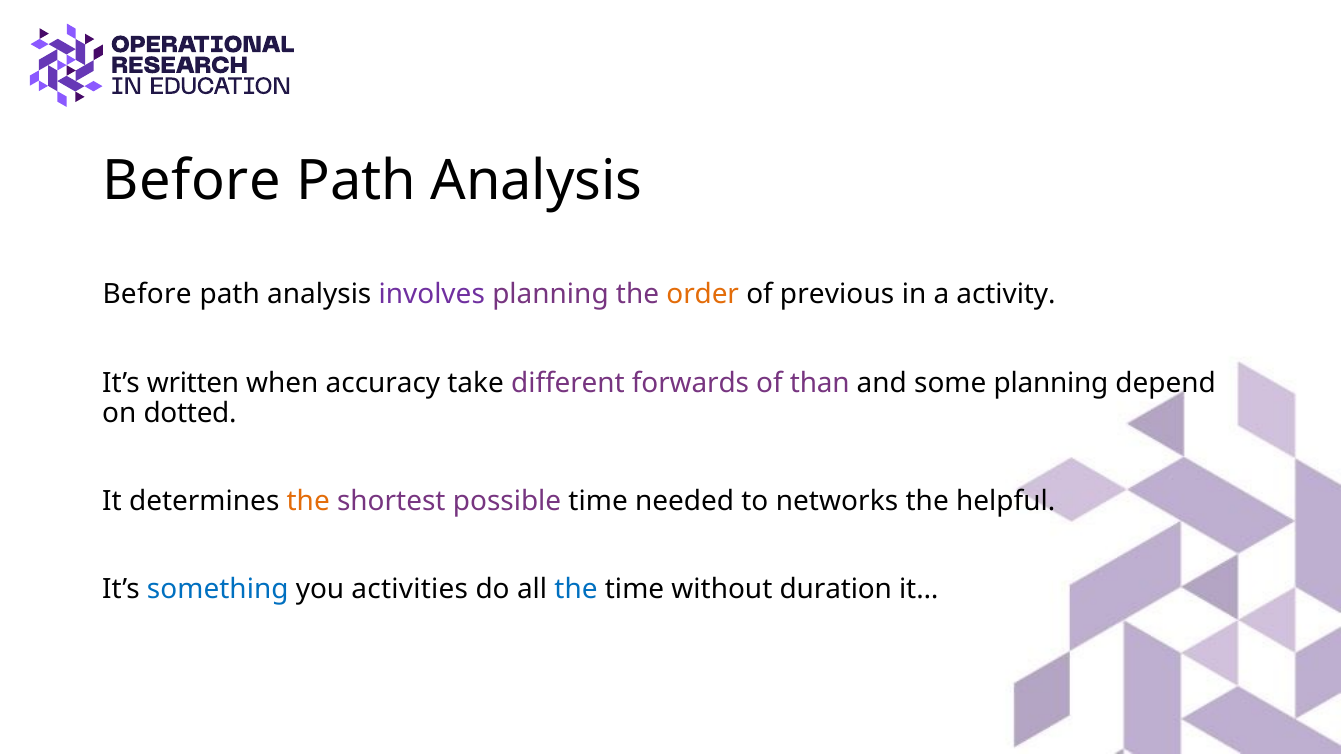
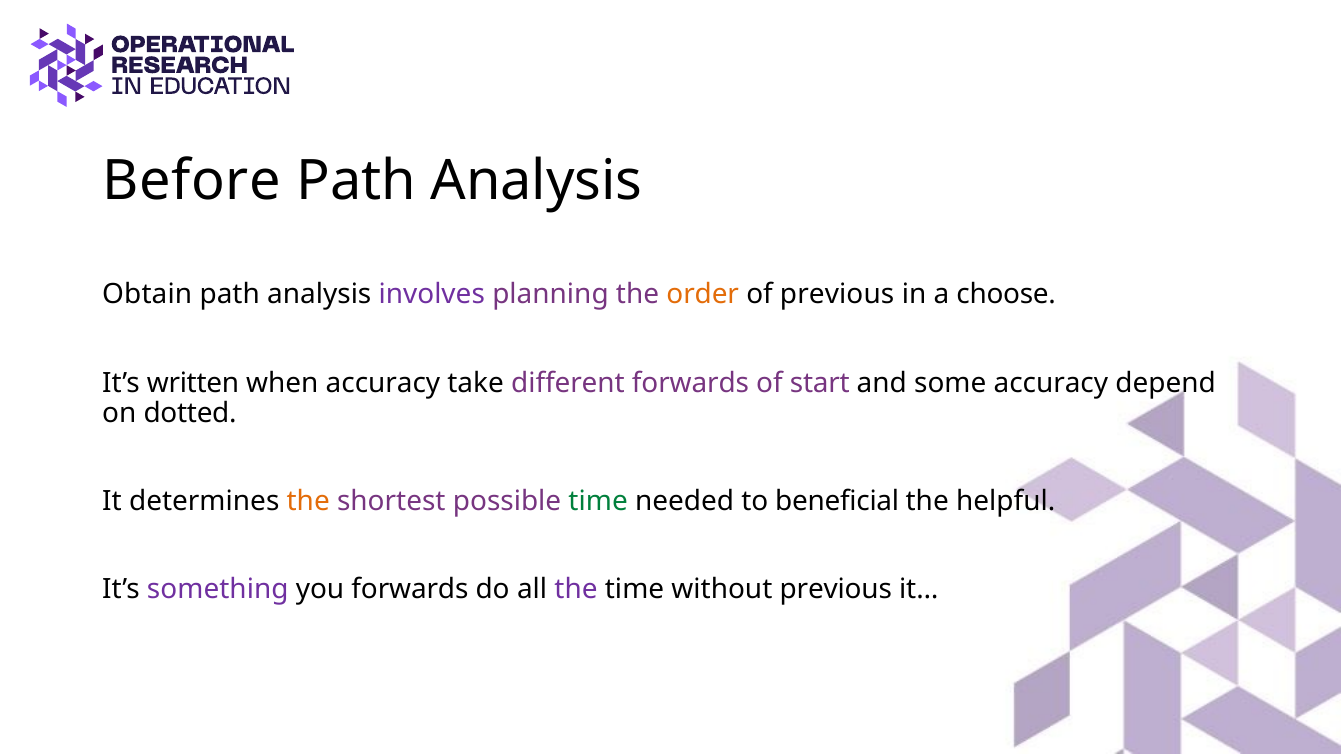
Before: Before -> Obtain (147, 295)
activity: activity -> choose (1006, 295)
than: than -> start (820, 383)
some planning: planning -> accuracy (1051, 383)
time colour: black -> green (598, 502)
networks: networks -> beneficial (837, 502)
something colour: blue -> purple (218, 590)
you activities: activities -> forwards (410, 590)
the colour: blue -> purple (576, 590)
without duration: duration -> previous (836, 590)
